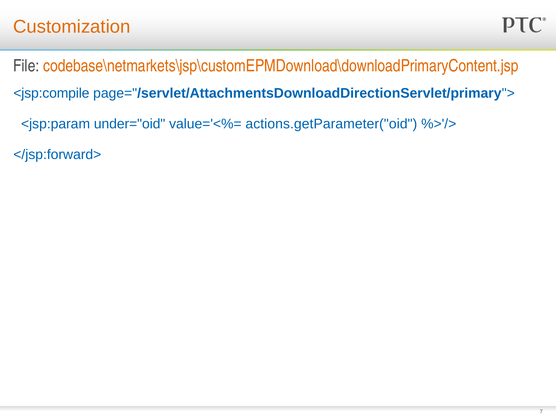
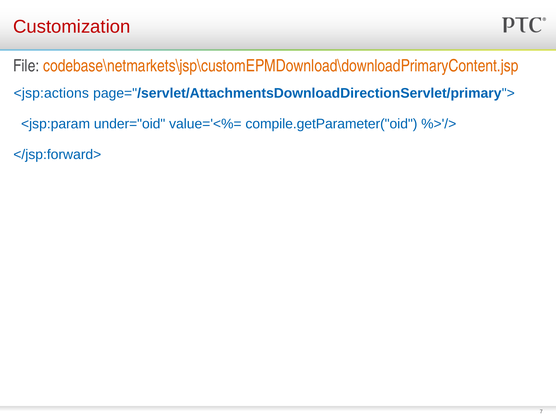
Customization colour: orange -> red (72, 27)
<jsp:compile: <jsp:compile -> <jsp:actions (51, 93)
actions.getParameter("oid: actions.getParameter("oid -> compile.getParameter("oid (331, 124)
